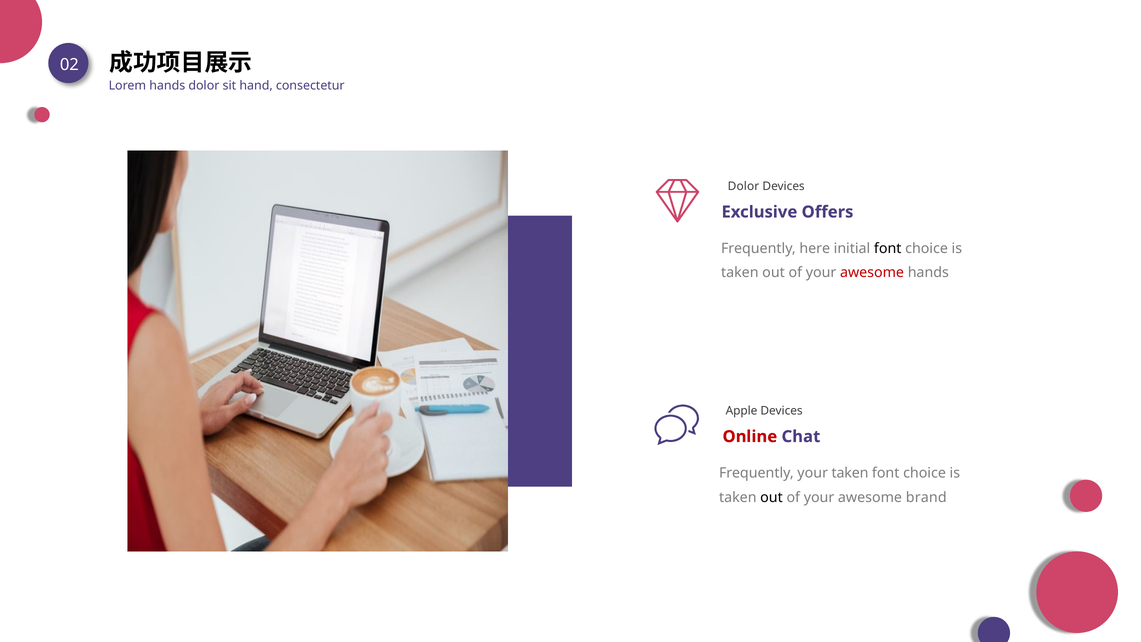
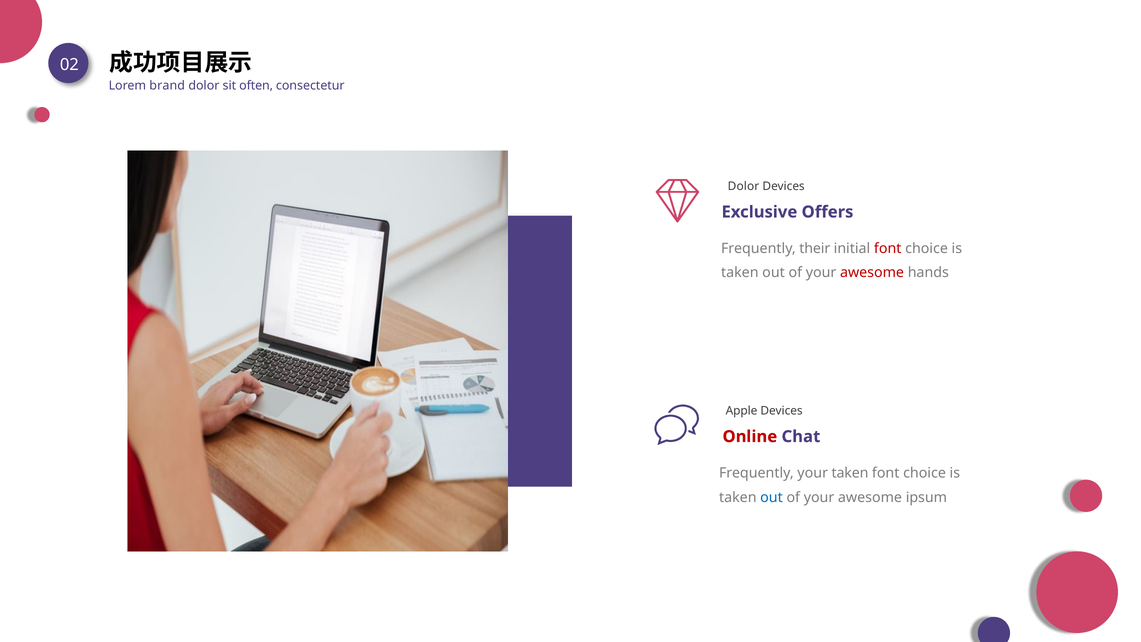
Lorem hands: hands -> brand (167, 86)
hand: hand -> often (256, 86)
here: here -> their (815, 249)
font colour: black -> red (888, 249)
out colour: black -> blue (772, 497)
brand: brand -> ipsum (926, 497)
